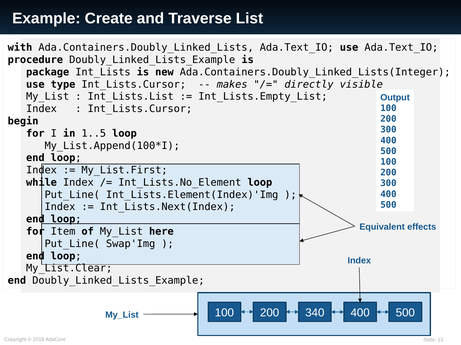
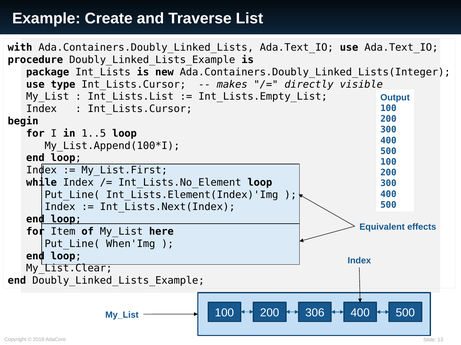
Swap'Img: Swap'Img -> When'Img (131, 244)
340: 340 -> 306 (315, 313)
